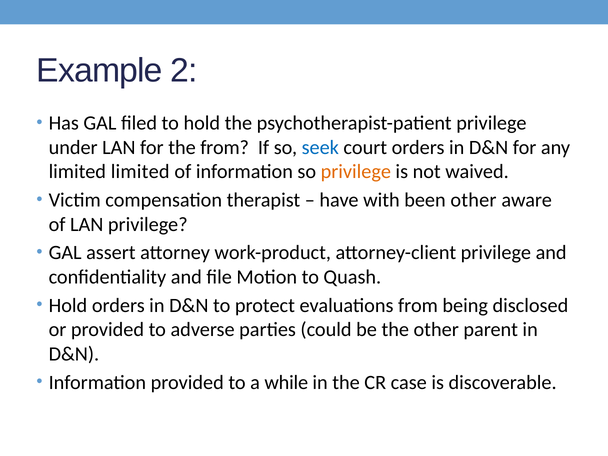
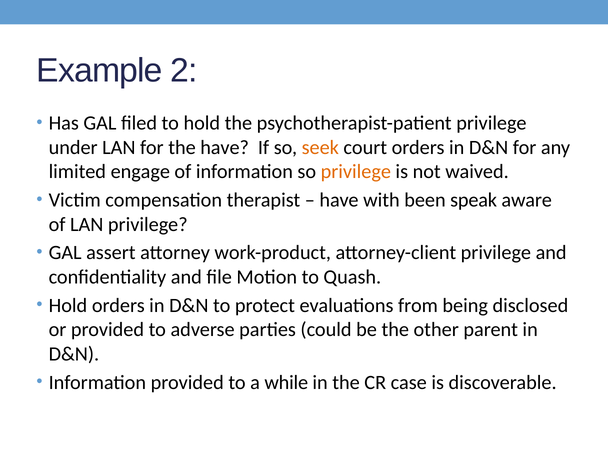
the from: from -> have (225, 147)
seek colour: blue -> orange (320, 147)
limited limited: limited -> engage (140, 172)
been other: other -> speak (474, 200)
